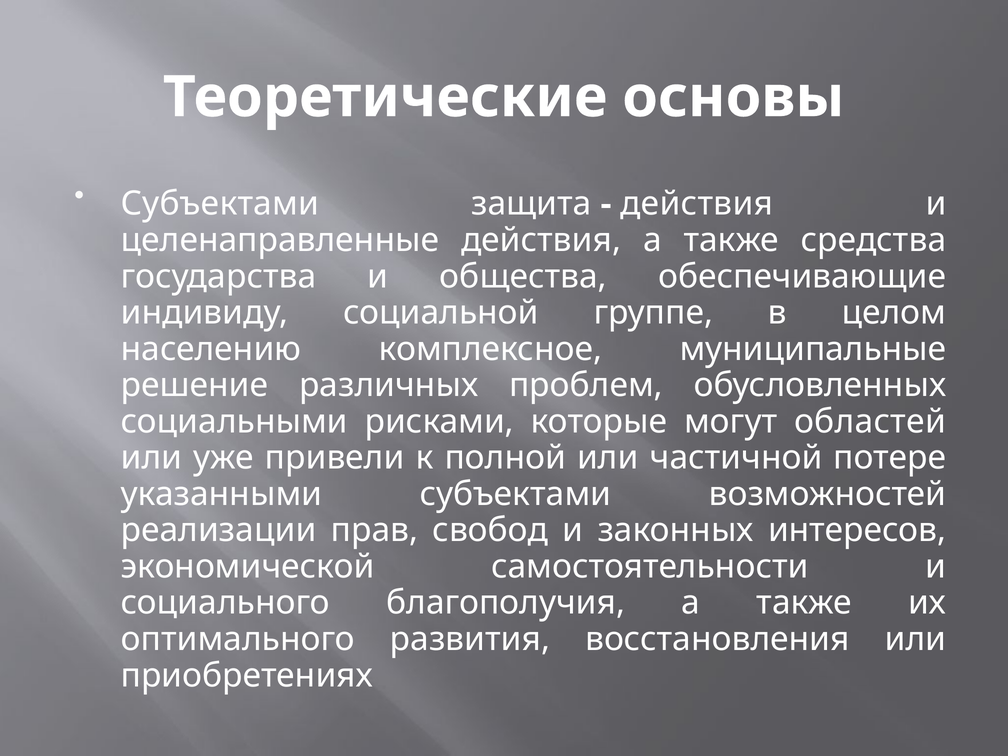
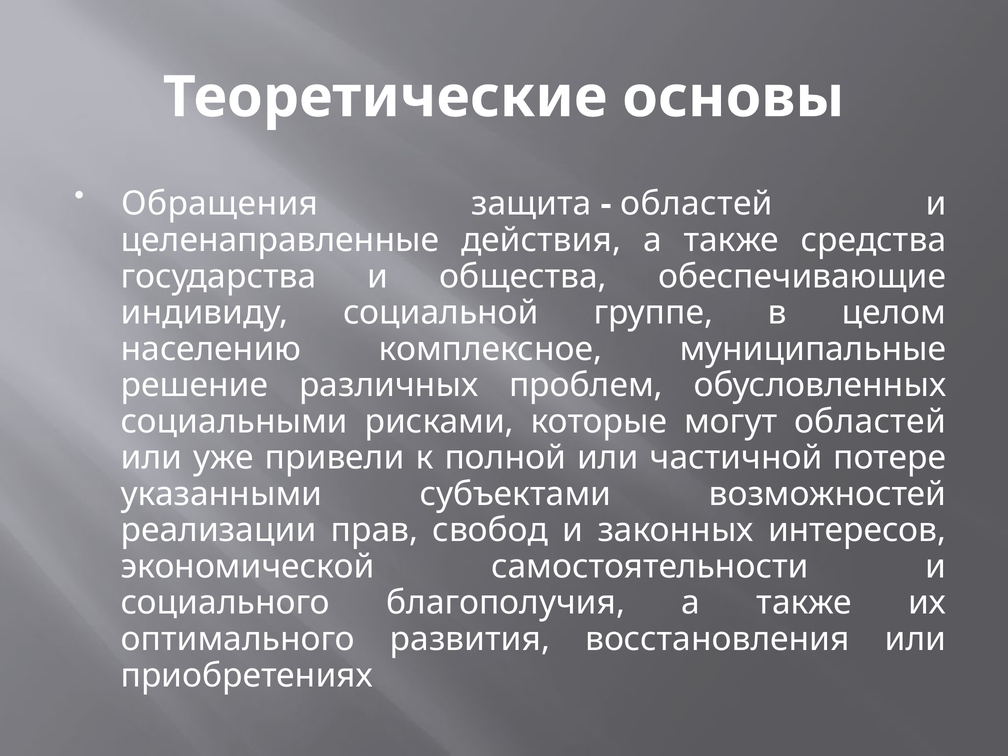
Субъектами: Субъектами -> Обращения (220, 204)
действия: действия -> областей (697, 204)
